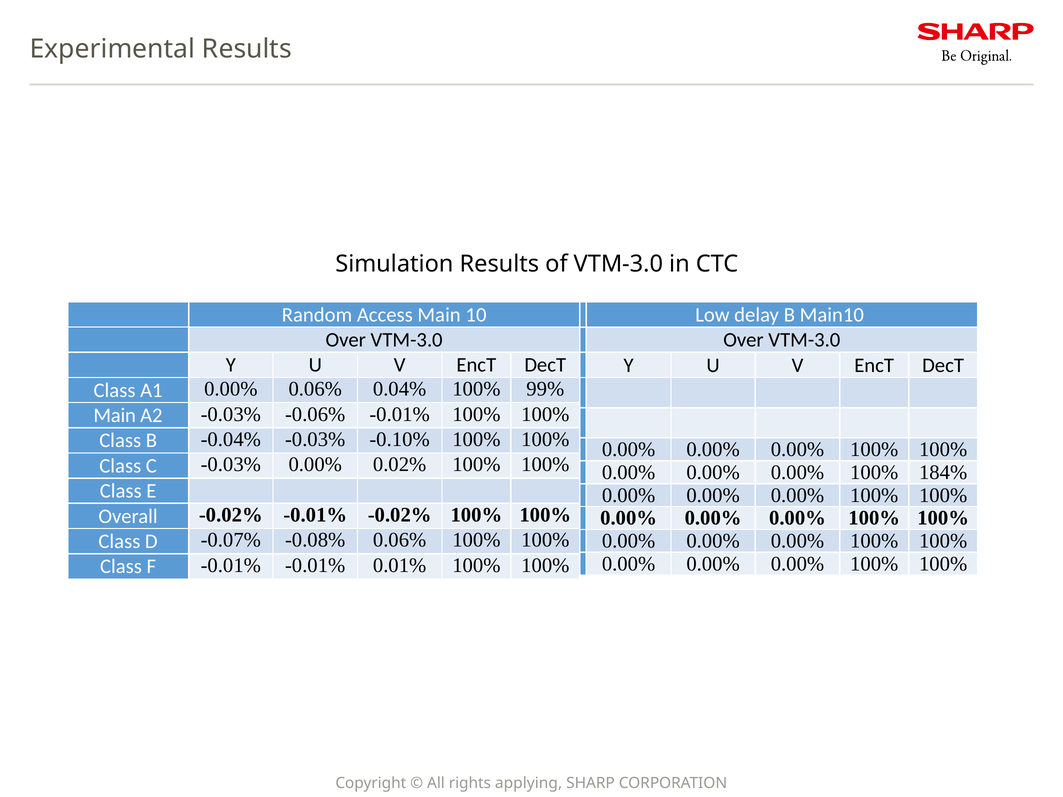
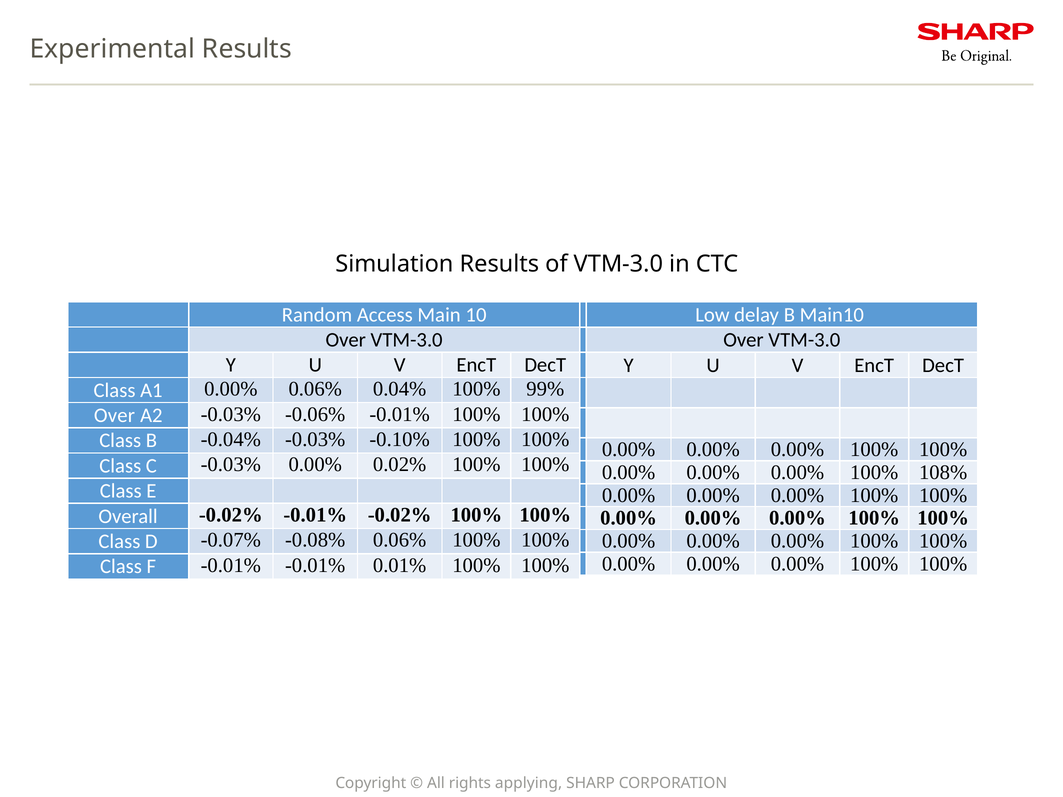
Main: Main -> Over (114, 416)
184%: 184% -> 108% (943, 472)
